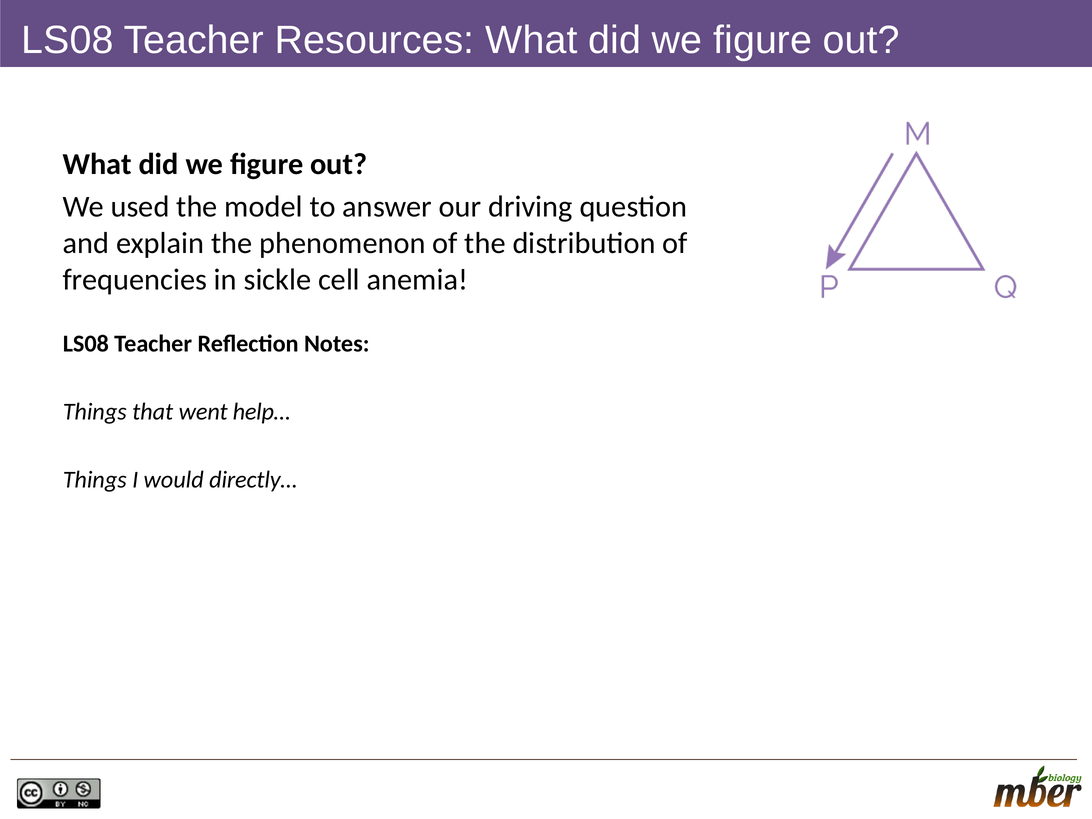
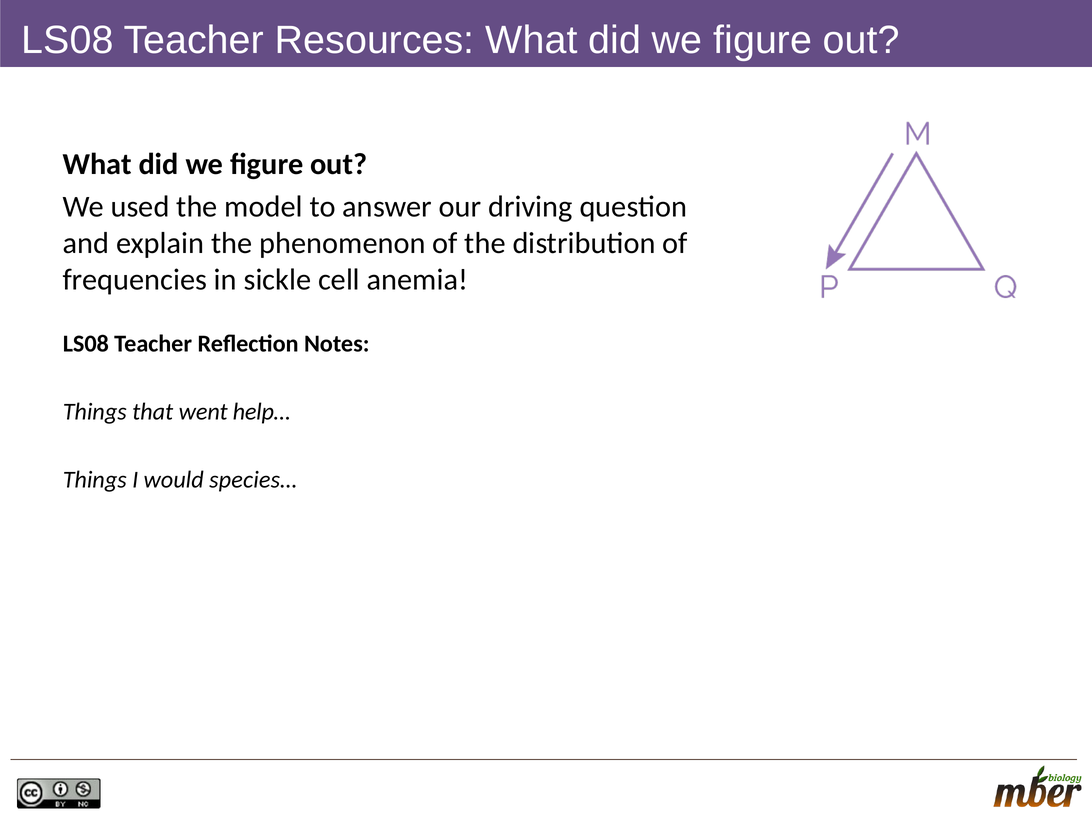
directly…: directly… -> species… (253, 480)
